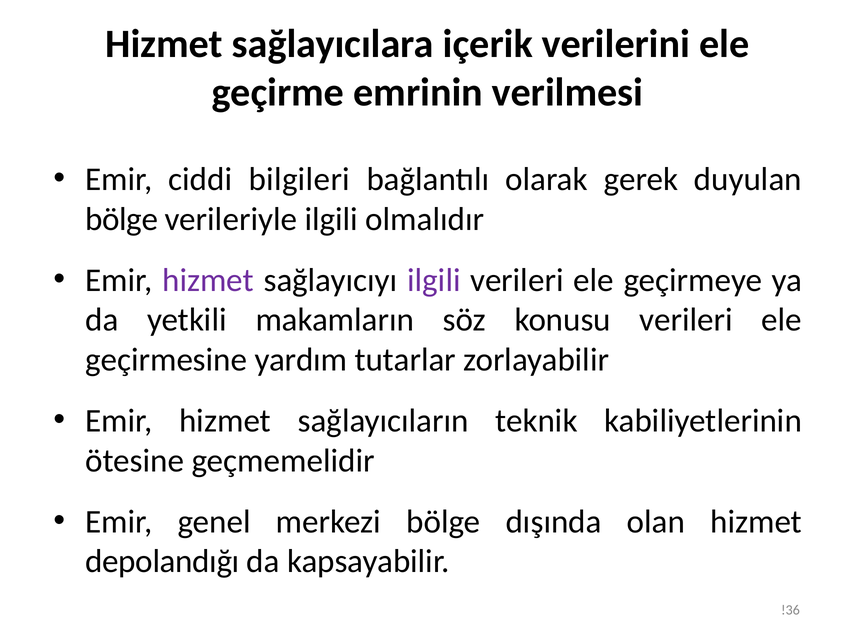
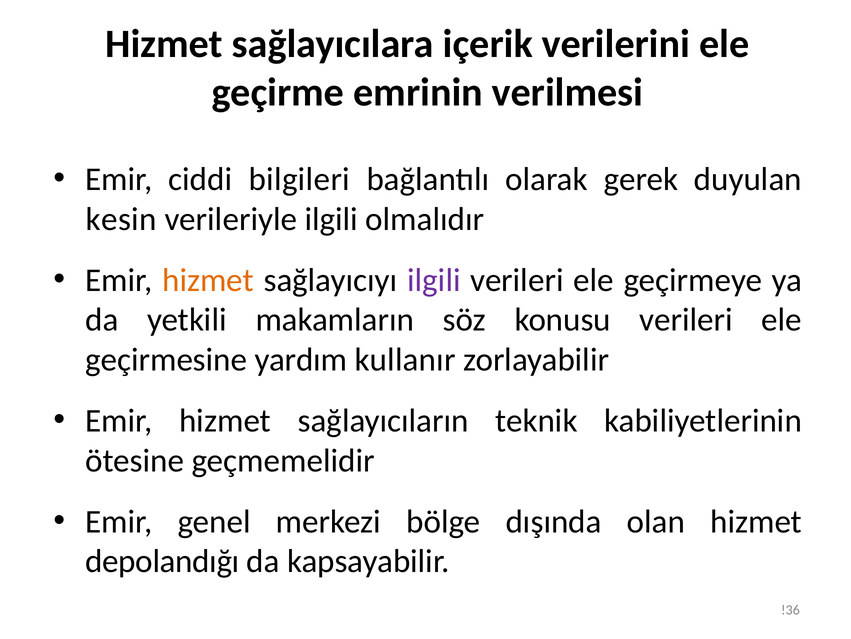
bölge: bölge -> kesin (121, 219)
hizmet colour: purple -> orange (208, 280)
tutarlar: tutarlar -> kullanır (405, 359)
